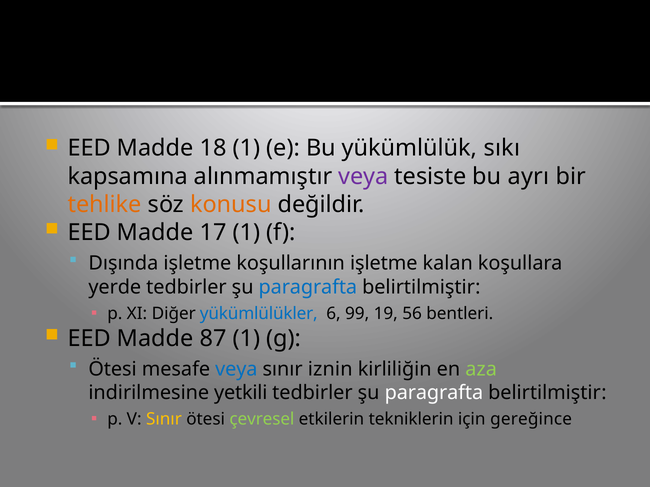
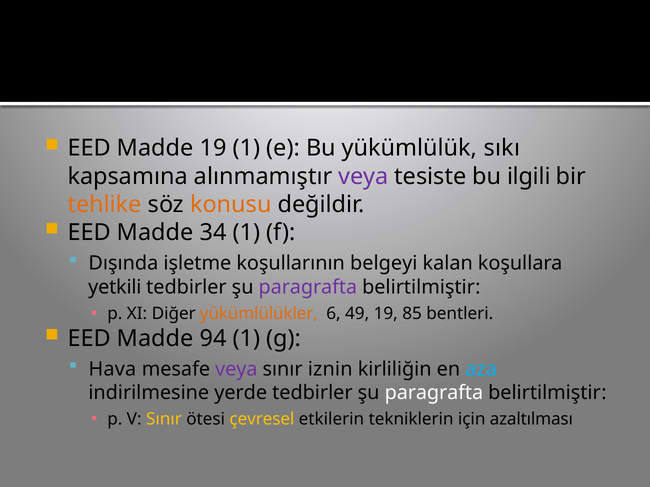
Madde 18: 18 -> 19 (213, 148)
ayrı: ayrı -> ilgili (529, 177)
17: 17 -> 34 (213, 233)
koşullarının işletme: işletme -> belgeyi (384, 264)
yerde: yerde -> yetkili (115, 287)
paragrafta colour: blue -> purple (308, 287)
yükümlülükler colour: blue -> orange (259, 314)
99: 99 -> 49 (357, 314)
56: 56 -> 85 (412, 314)
87: 87 -> 94 (213, 339)
Ötesi: Ötesi -> Hava (112, 369)
veya colour: blue -> purple (236, 369)
aza colour: light green -> light blue (481, 369)
yetkili: yetkili -> yerde (241, 393)
çevresel colour: light green -> yellow (262, 420)
gereğince: gereğince -> azaltılması (531, 420)
